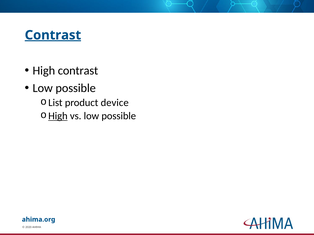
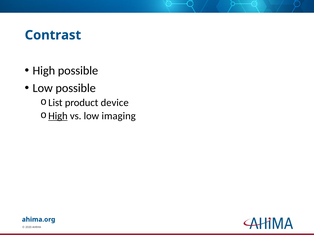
Contrast underline: present -> none (53, 35)
High contrast: contrast -> possible (78, 71)
vs low possible: possible -> imaging (119, 116)
